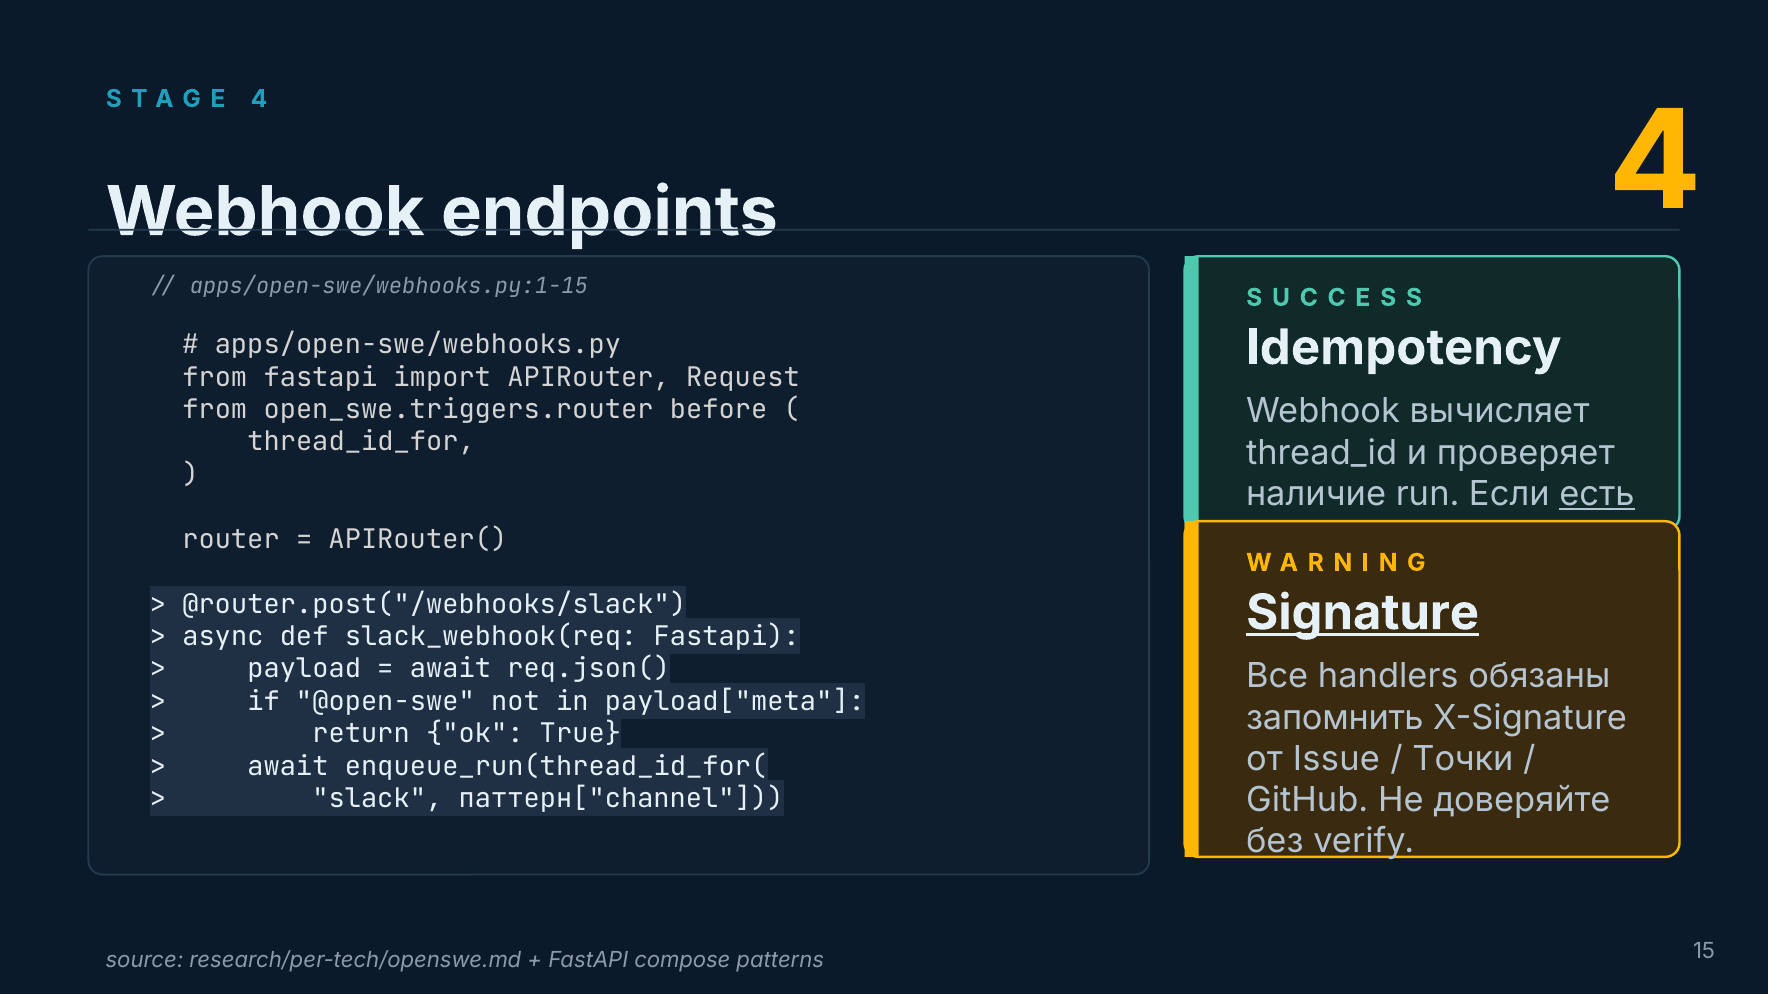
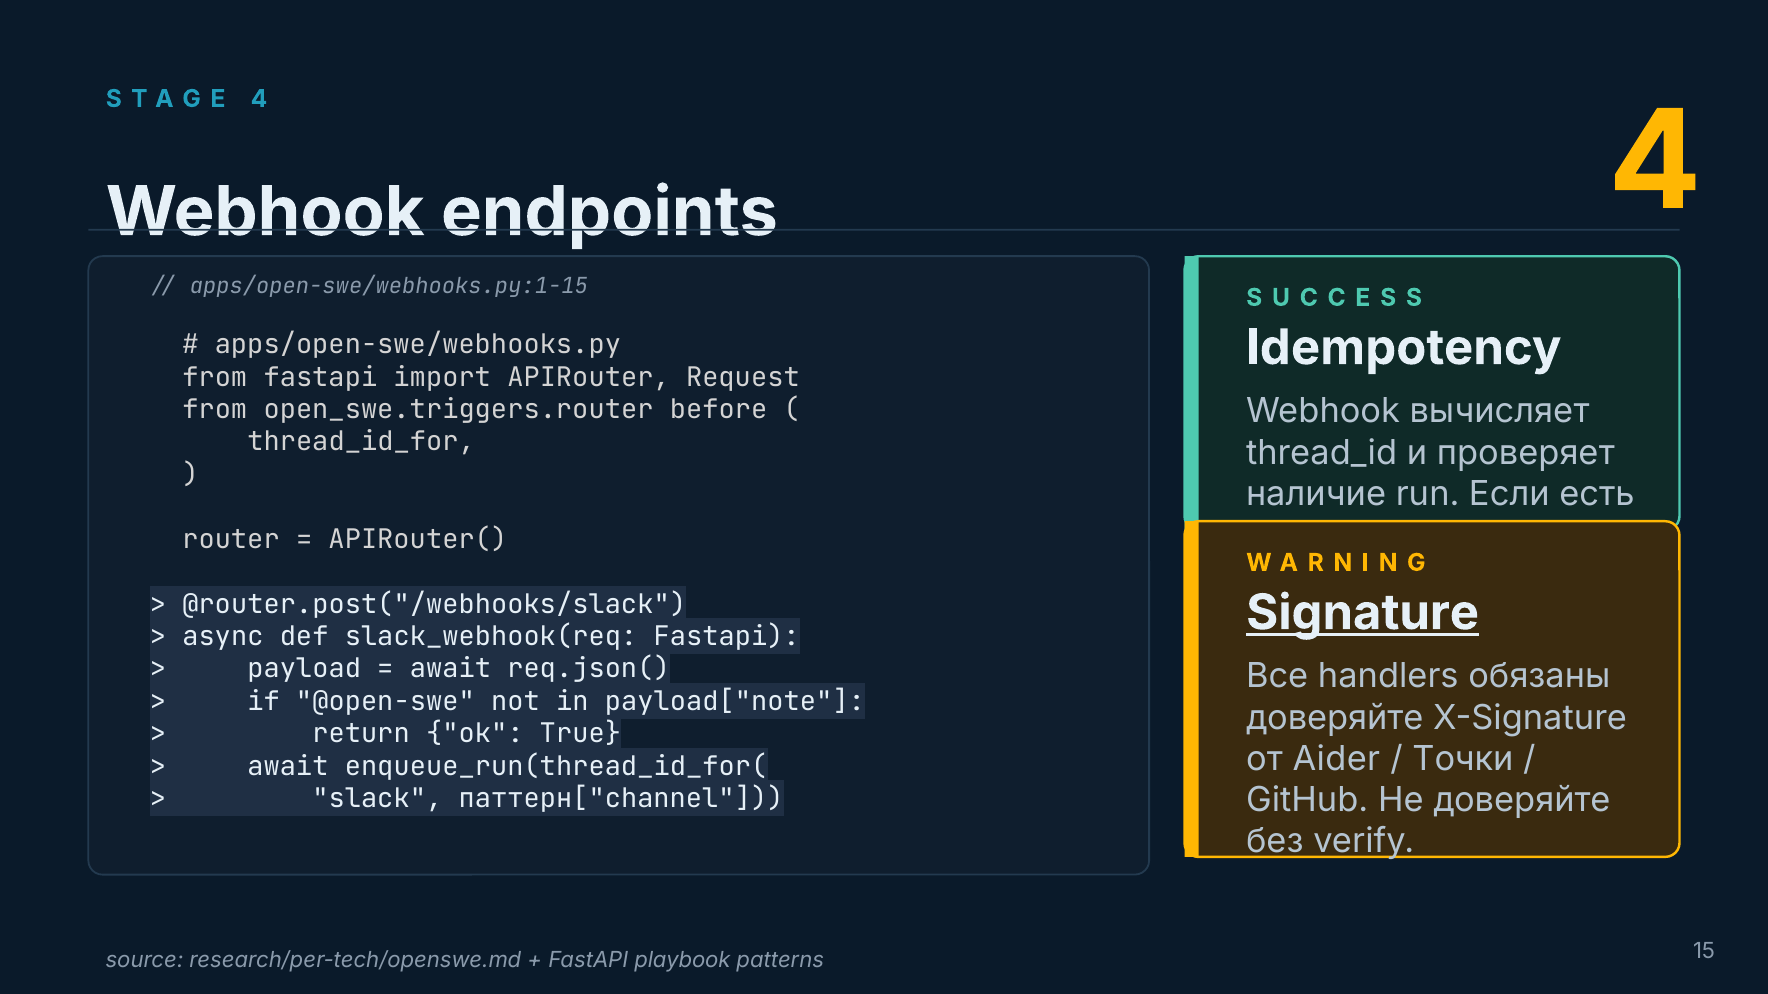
есть underline: present -> none (1597, 494)
payload["meta: payload["meta -> payload["note (735, 702)
запомнить: запомнить -> доверяйте (1335, 718)
Issue: Issue -> Aider (1336, 760)
compose: compose -> playbook (682, 961)
